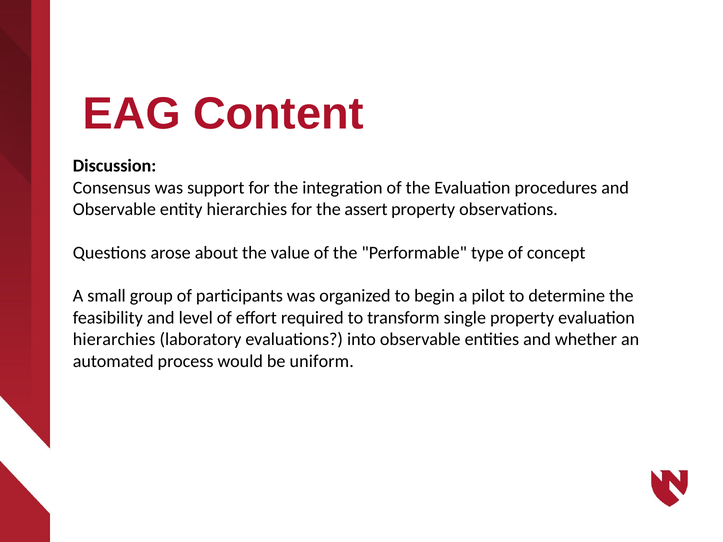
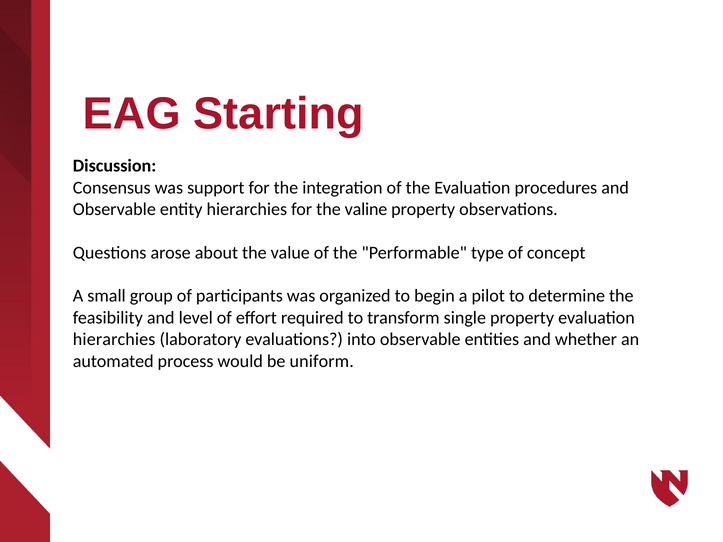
Content: Content -> Starting (279, 114)
assert: assert -> valine (366, 209)
